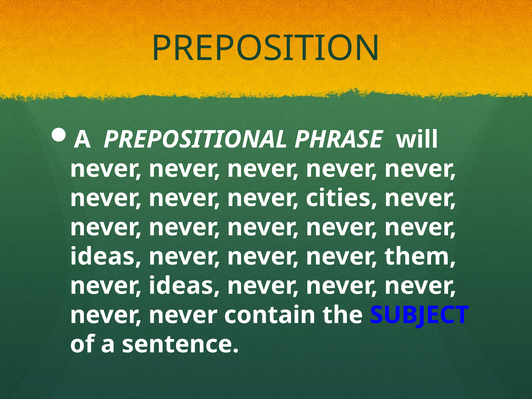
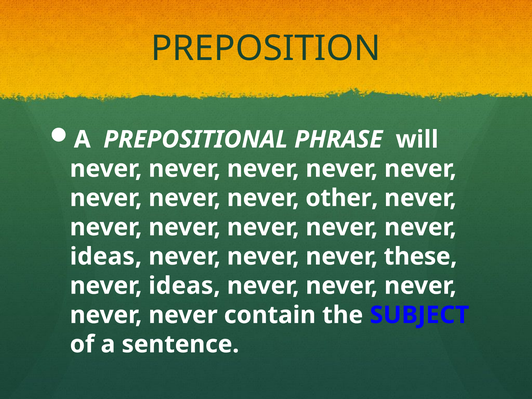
cities: cities -> other (342, 198)
them: them -> these (420, 257)
